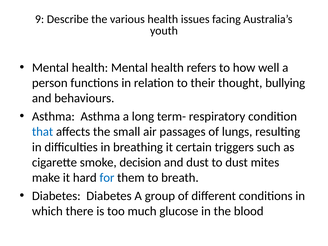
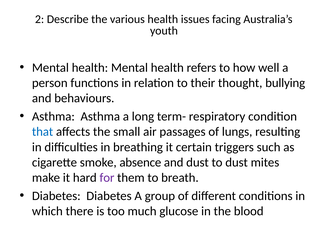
9: 9 -> 2 (40, 19)
decision: decision -> absence (140, 162)
for colour: blue -> purple (107, 178)
